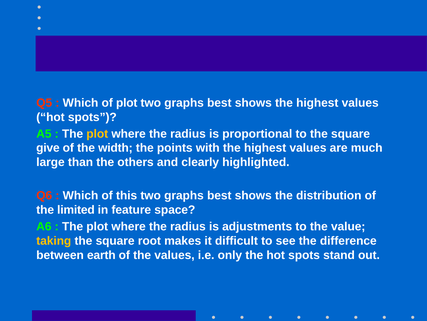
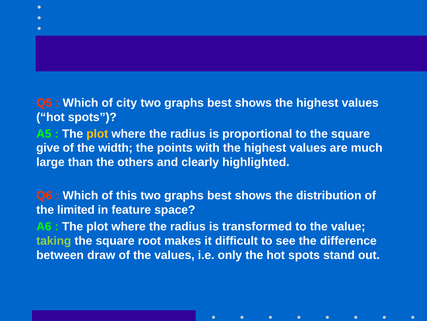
of plot: plot -> city (127, 103)
adjustments: adjustments -> transformed (257, 226)
taking colour: yellow -> light green (54, 240)
earth: earth -> draw (101, 254)
